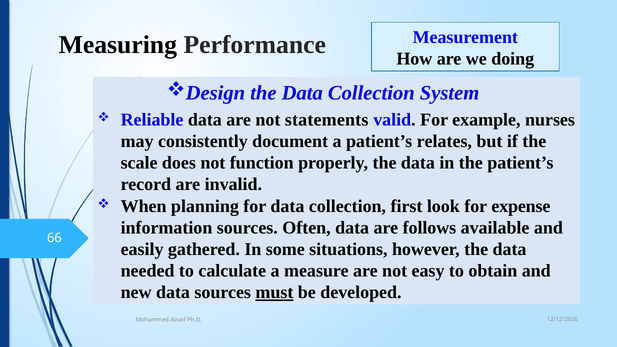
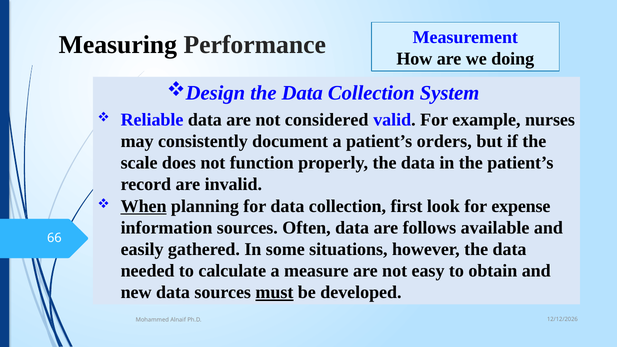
statements: statements -> considered (327, 120)
relates: relates -> orders (444, 141)
When underline: none -> present (144, 206)
